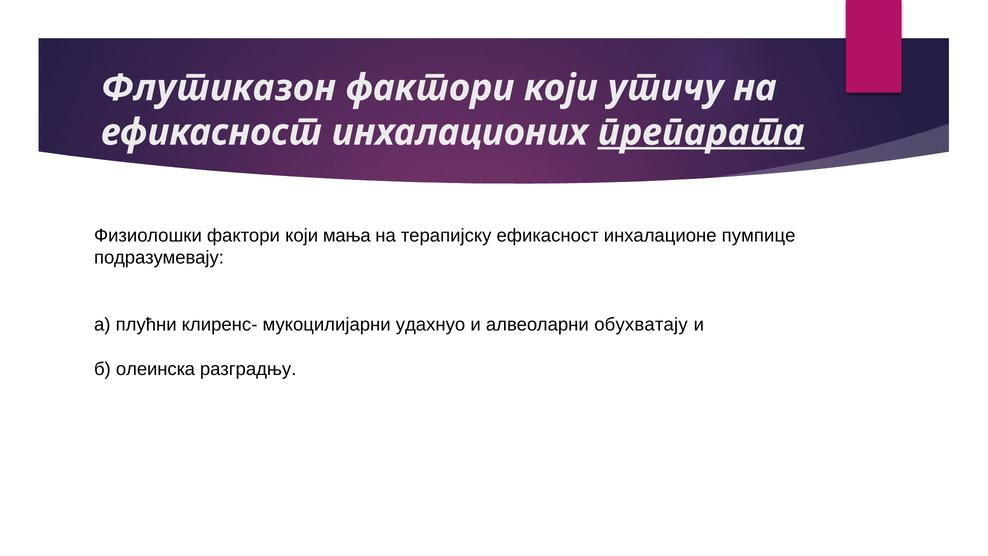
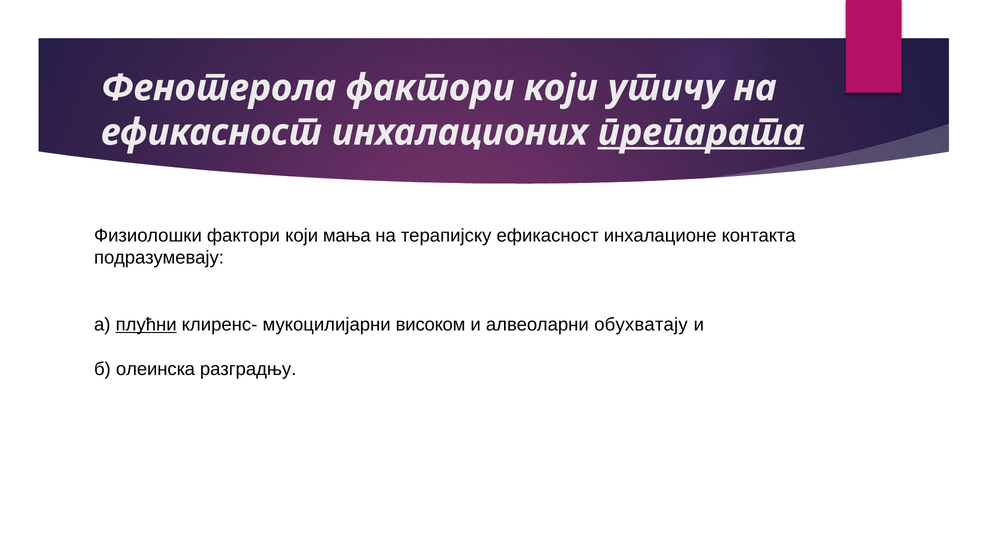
Флутиказон: Флутиказон -> Фенотерола (219, 88)
пумпице: пумпице -> контакта (759, 235)
плућни underline: none -> present (146, 324)
удахнуо: удахнуо -> високом (431, 324)
